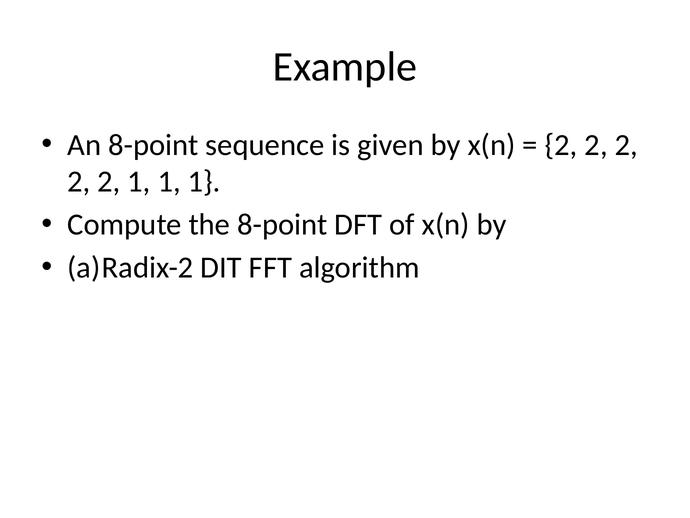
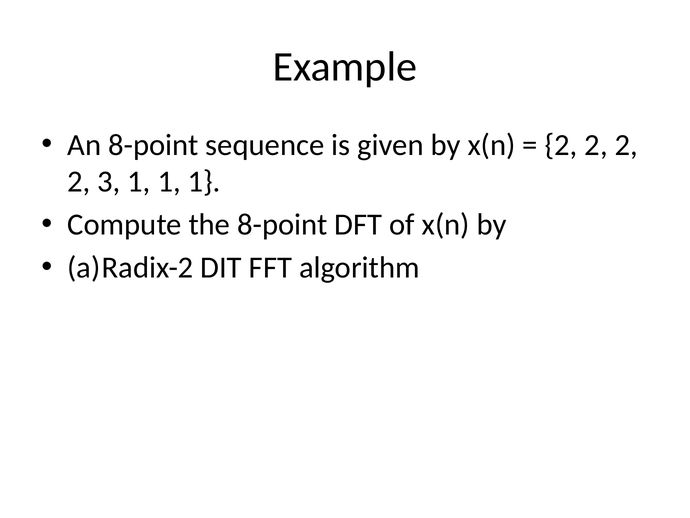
2: 2 -> 3 (109, 182)
